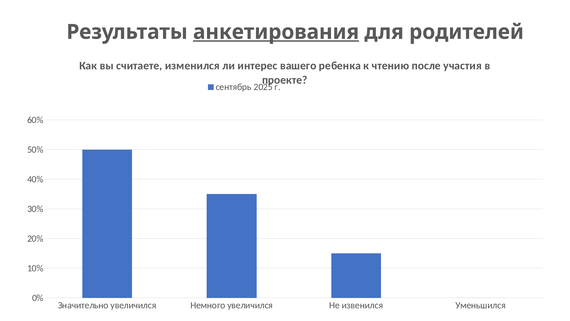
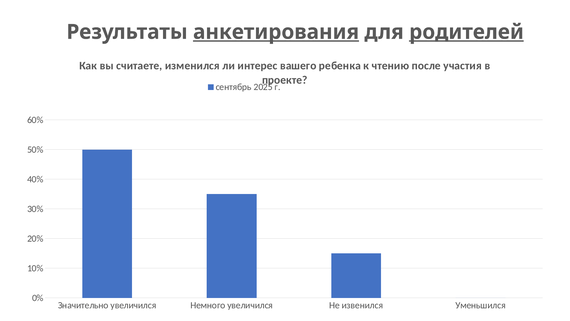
родителей underline: none -> present (466, 32)
